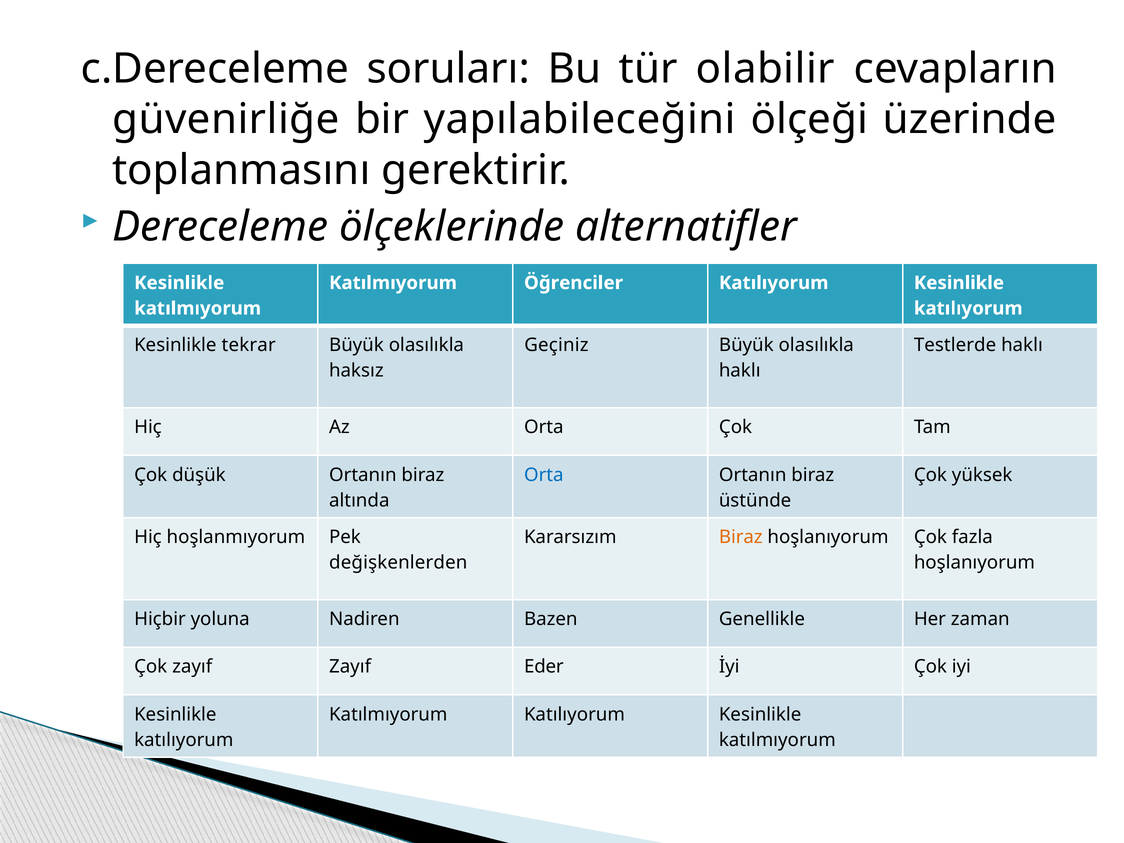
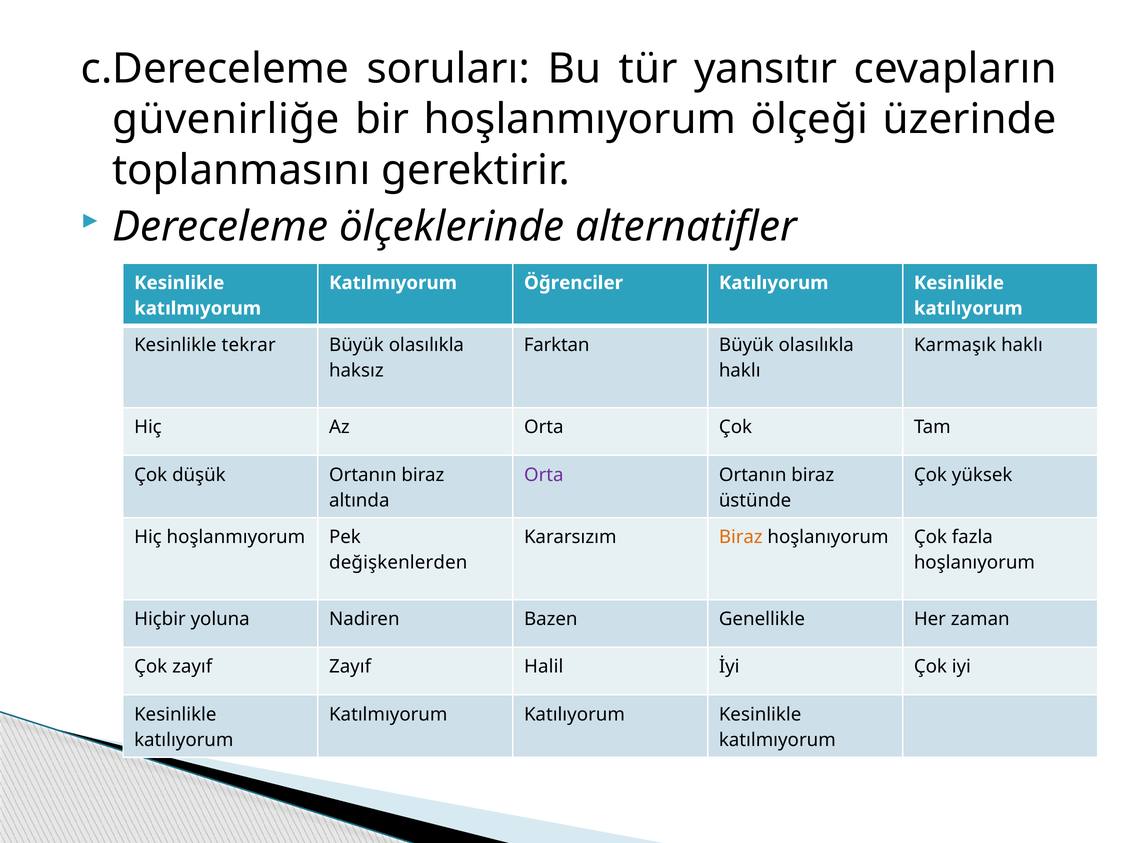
olabilir: olabilir -> yansıtır (766, 69)
bir yapılabileceğini: yapılabileceğini -> hoşlanmıyorum (580, 120)
Geçiniz: Geçiniz -> Farktan (557, 345)
Testlerde: Testlerde -> Karmaşık (955, 345)
Orta colour: blue -> purple (544, 475)
Eder: Eder -> Halil (544, 667)
